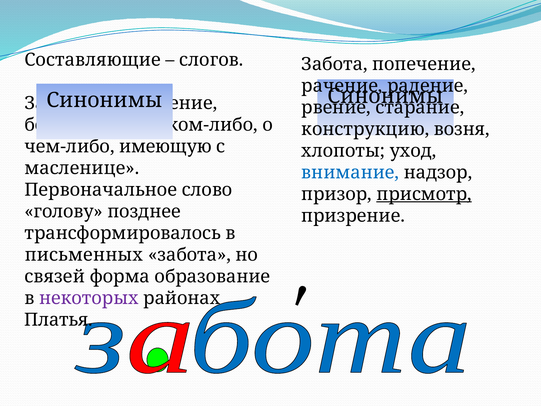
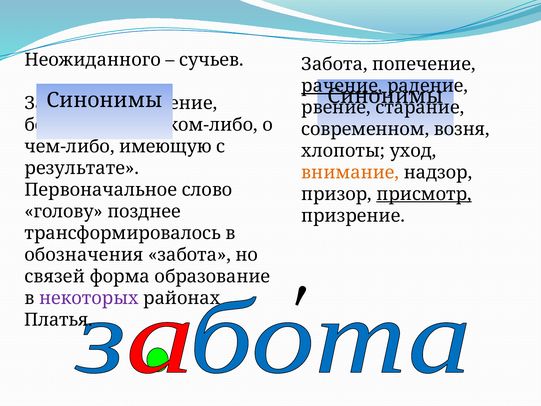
Составляющие: Составляющие -> Неожиданного (93, 60)
слогов: слогов -> сучьев (211, 60)
рачение underline: none -> present (342, 86)
конструкцию: конструкцию -> современном (365, 129)
масленице: масленице -> результате (82, 168)
внимание colour: blue -> orange (350, 172)
письменных: письменных -> обозначения (84, 255)
